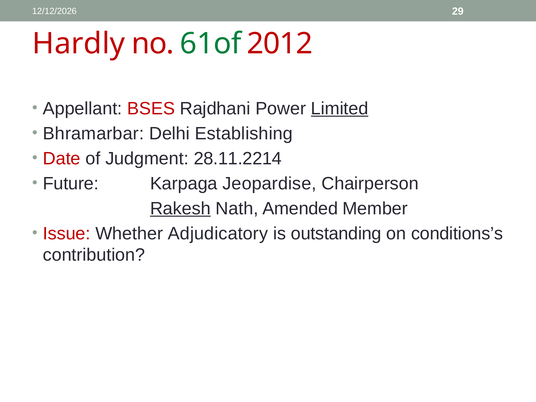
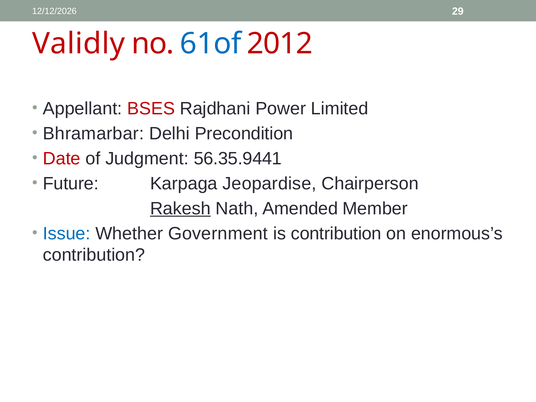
Hardly: Hardly -> Validly (79, 44)
61of colour: green -> blue (211, 44)
Limited underline: present -> none (340, 108)
Establishing: Establishing -> Precondition (244, 133)
28.11.2214: 28.11.2214 -> 56.35.9441 (238, 158)
Issue colour: red -> blue (67, 233)
Adjudicatory: Adjudicatory -> Government (218, 233)
is outstanding: outstanding -> contribution (336, 233)
conditions’s: conditions’s -> enormous’s (457, 233)
